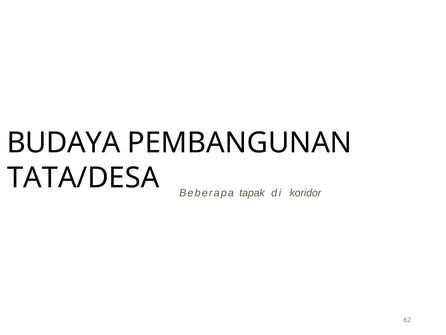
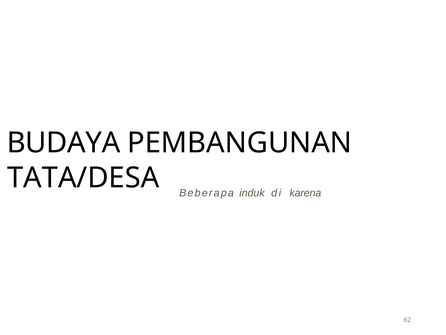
tapak: tapak -> induk (252, 193)
koridor: koridor -> karena (305, 193)
